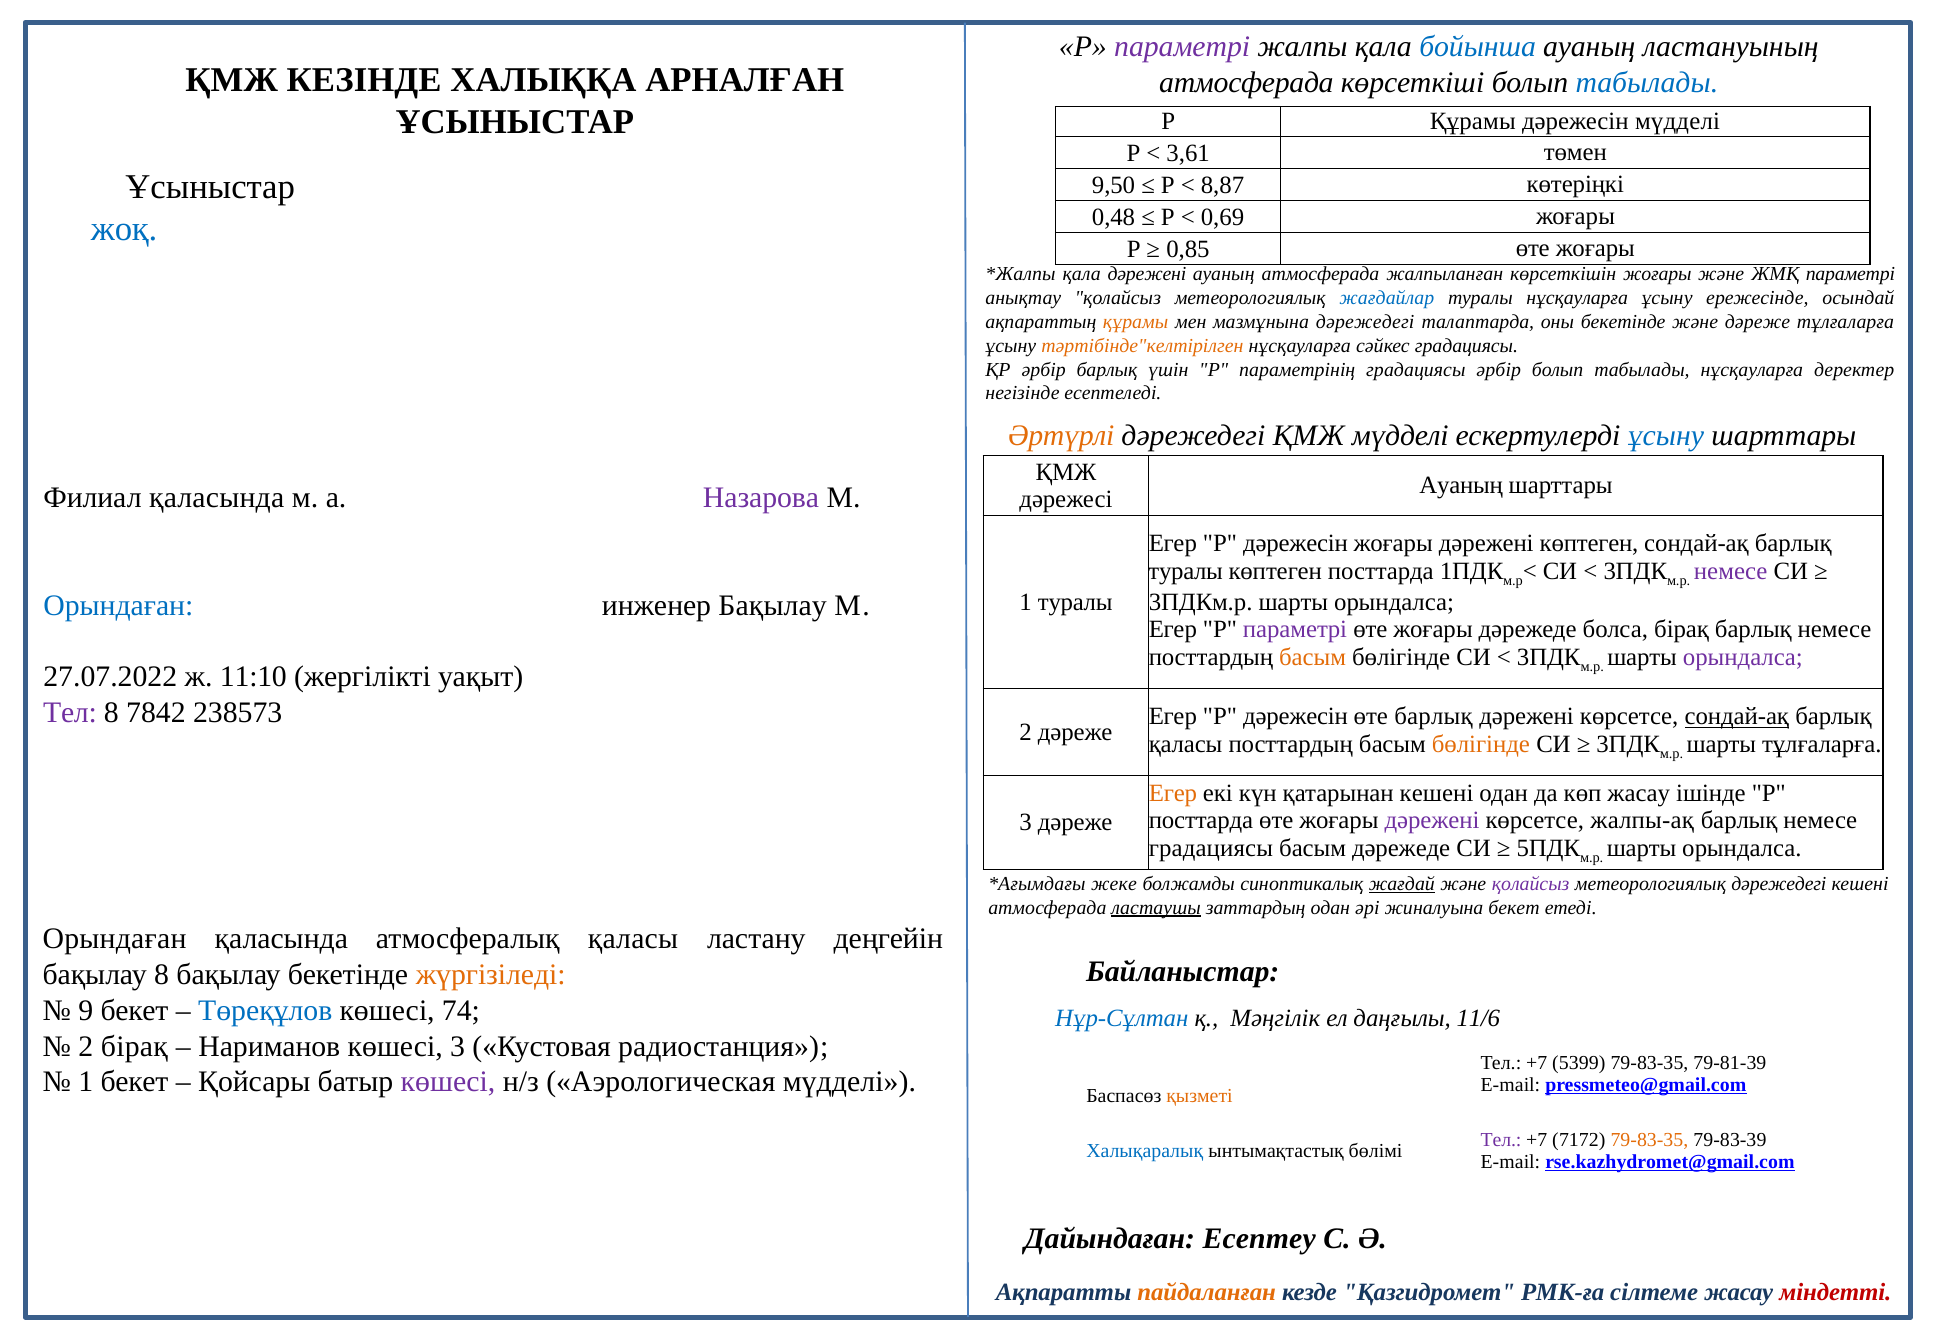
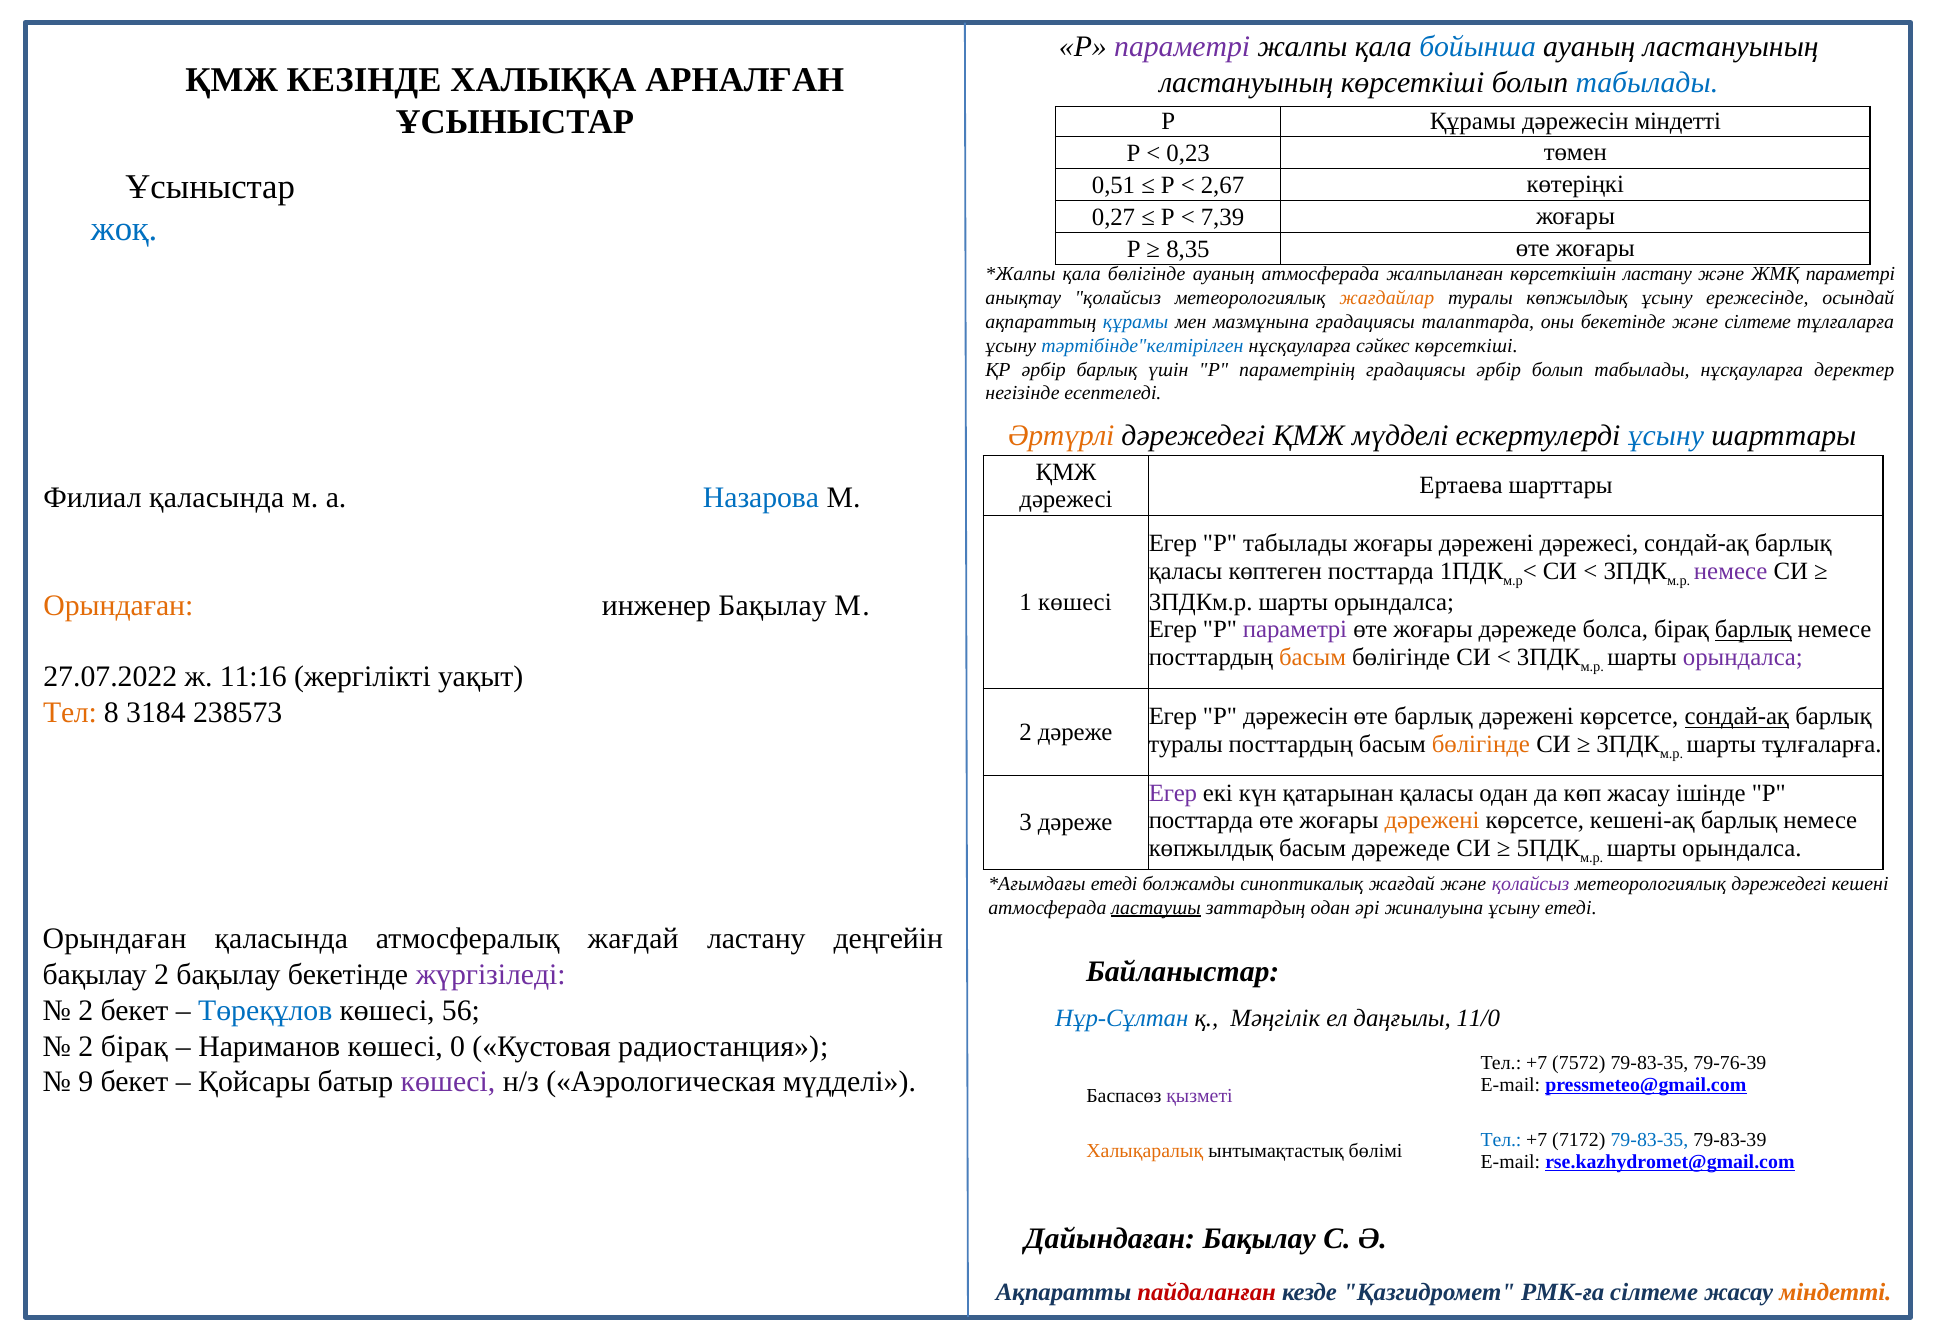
атмосферада: атмосферада -> ластануының (1246, 82)
дәрежесін мүдделі: мүдделі -> міндетті (1678, 122)
3,61: 3,61 -> 0,23 (1188, 153)
9,50: 9,50 -> 0,51 (1114, 185)
8,87: 8,87 -> 2,67 (1223, 185)
0,48: 0,48 -> 0,27 (1114, 217)
0,69: 0,69 -> 7,39 (1223, 217)
0,85: 0,85 -> 8,35 (1188, 249)
қала дәрежені: дәрежені -> бөлігінде (1147, 274)
көрсеткішін жоғары: жоғары -> ластану (1657, 274)
жағдайлар colour: blue -> orange (1387, 298)
туралы нұсқауларға: нұсқауларға -> көпжылдық (1577, 298)
құрамы colour: orange -> blue (1136, 322)
мазмұнына дәрежедегі: дәрежедегі -> градациясы (1365, 322)
және дәреже: дәреже -> сілтеме (1758, 322)
тәртібінде"келтірілген colour: orange -> blue (1142, 346)
сәйкес градациясы: градациясы -> көрсеткіші (1466, 346)
Ауаның: Ауаның -> Ертаева (1461, 486)
Назарова colour: purple -> blue (761, 498)
дәрежесін: дәрежесін -> табылады (1295, 544)
дәрежені көптеген: көптеген -> дәрежесі (1589, 544)
туралы: туралы -> қаласы (1186, 571)
1 туралы: туралы -> көшесі (1075, 602)
Орындаған colour: blue -> orange (118, 605)
барлық underline: none -> present (1753, 630)
11:10: 11:10 -> 11:16 (253, 677)
Тел colour: purple -> orange (70, 713)
7842: 7842 -> 3184 (156, 713)
қаласы: қаласы -> туралы (1186, 744)
Егер colour: orange -> purple (1173, 793)
қатарынан кешені: кешені -> қаласы (1437, 793)
дәрежені colour: purple -> orange (1432, 821)
жалпы-ақ: жалпы-ақ -> кешені-ақ (1642, 821)
градациясы: градациясы -> көпжылдық (1211, 848)
жеке: жеке -> етеді (1114, 884)
жағдай underline: present -> none (1402, 884)
жиналуына бекет: бекет -> ұсыну (1514, 908)
атмосфералық қаласы: қаласы -> жағдай (633, 939)
бақылау 8: 8 -> 2 (162, 975)
жүргізіледі colour: orange -> purple (491, 975)
9: 9 -> 2 (86, 1011)
74: 74 -> 56 (461, 1011)
11/6: 11/6 -> 11/0 (1478, 1019)
көшесі 3: 3 -> 0 (458, 1047)
5399: 5399 -> 7572 (1579, 1063)
79-81-39: 79-81-39 -> 79-76-39 (1730, 1063)
1: 1 -> 9 (86, 1082)
қызметі colour: orange -> purple (1200, 1096)
Тел colour: purple -> blue (1501, 1140)
79-83-35 colour: orange -> blue (1649, 1140)
Халықаралық colour: blue -> orange (1145, 1151)
Дайындаған Есептеу: Есептеу -> Бақылау (1259, 1239)
пайдаланған colour: orange -> red (1207, 1293)
міндетті colour: red -> orange (1835, 1293)
